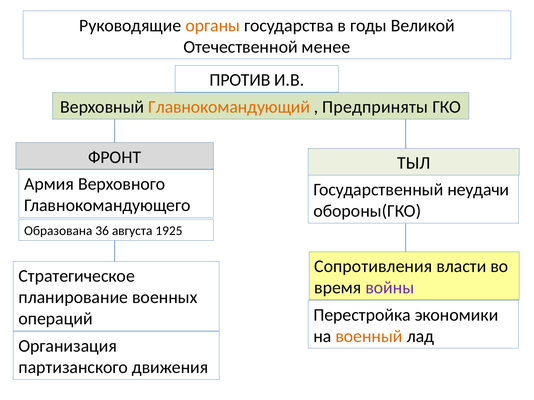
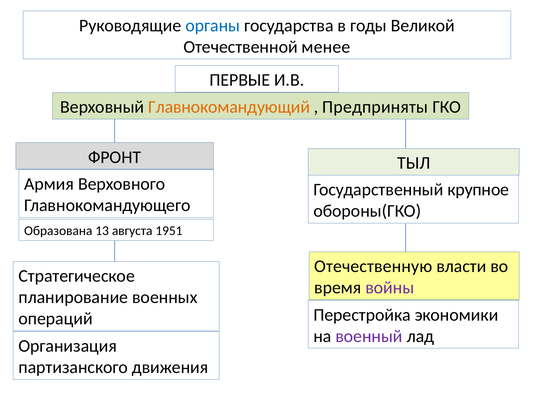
органы colour: orange -> blue (213, 26)
ПРОТИВ: ПРОТИВ -> ПЕРВЫЕ (240, 80)
неудачи: неудачи -> крупное (478, 190)
36: 36 -> 13 (102, 231)
1925: 1925 -> 1951 (169, 231)
Сопротивления: Сопротивления -> Отечественную (373, 267)
военный colour: orange -> purple (369, 337)
